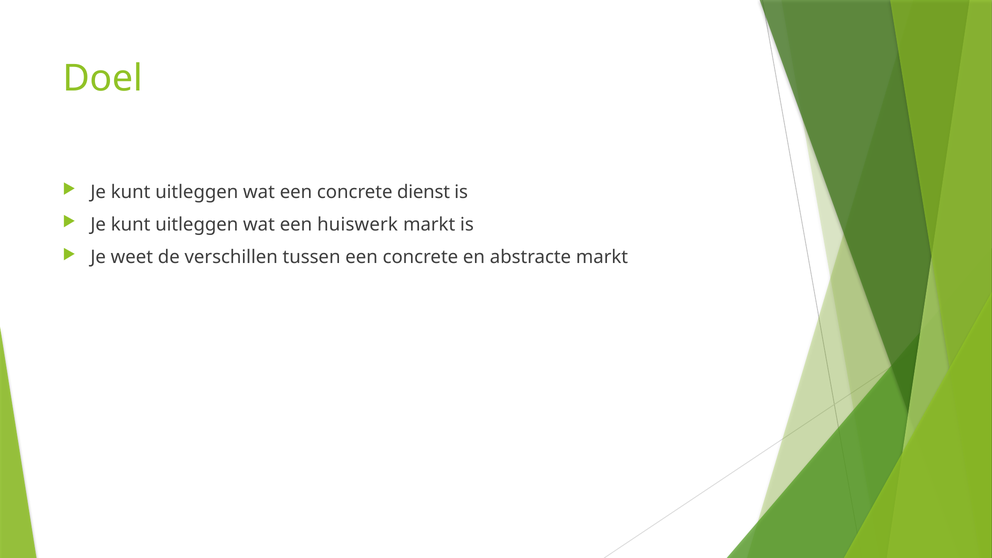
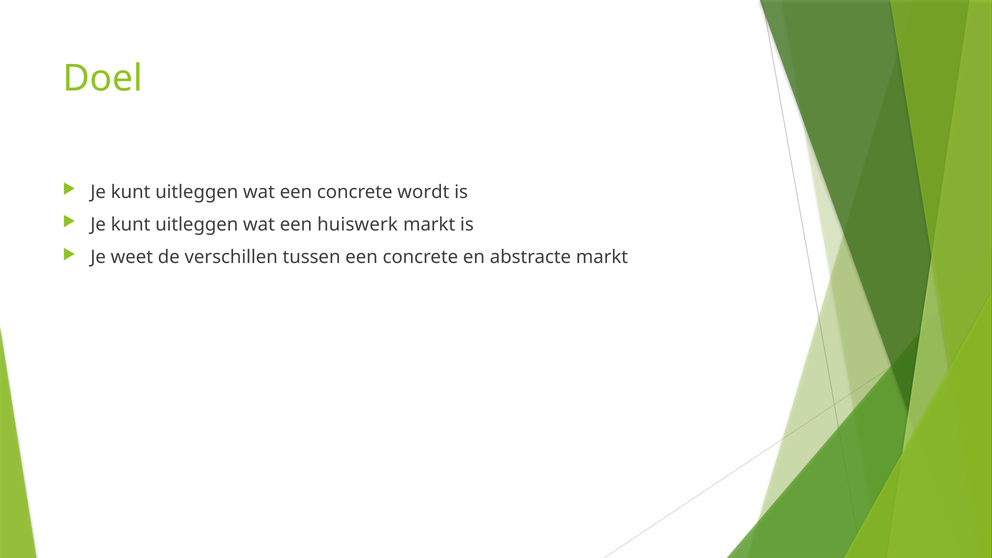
dienst: dienst -> wordt (423, 192)
